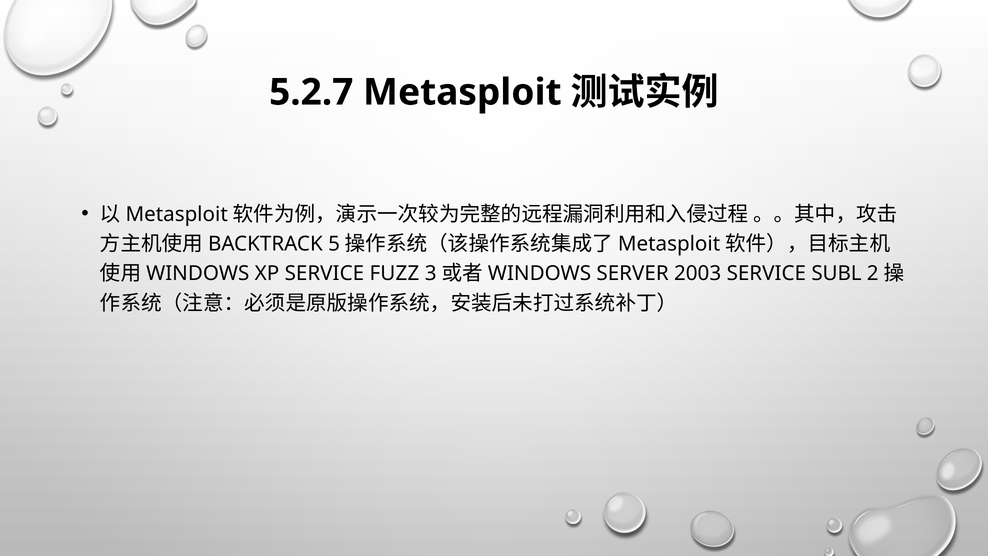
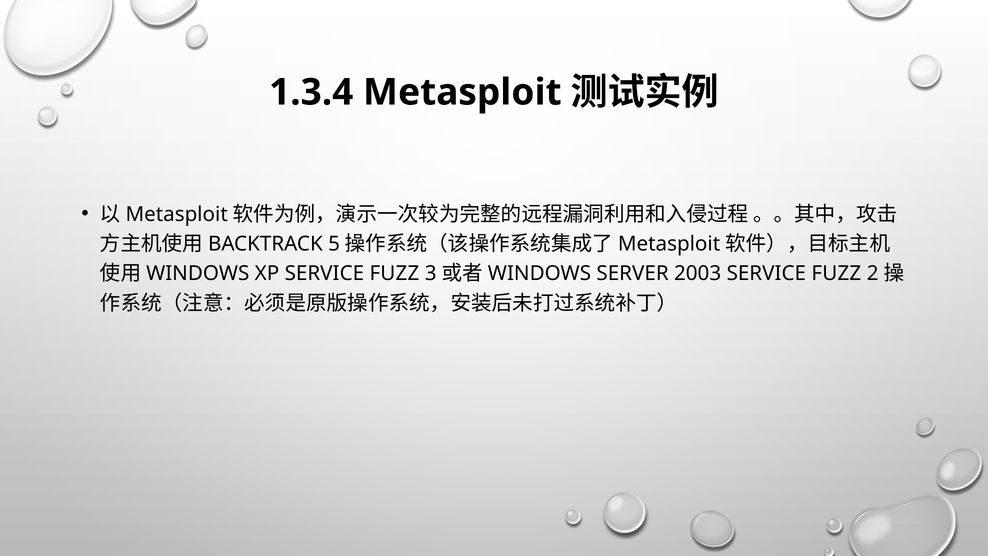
5.2.7: 5.2.7 -> 1.3.4 (311, 92)
2003 SERVICE SUBL: SUBL -> FUZZ (836, 274)
